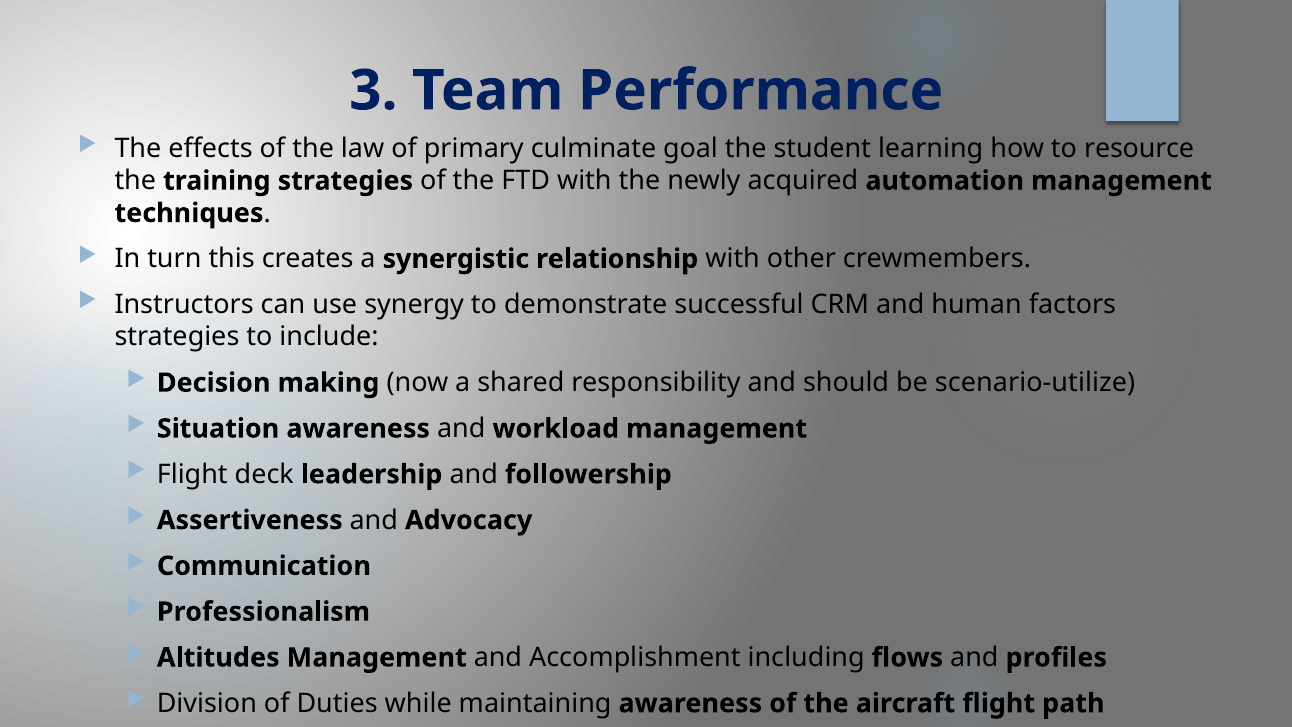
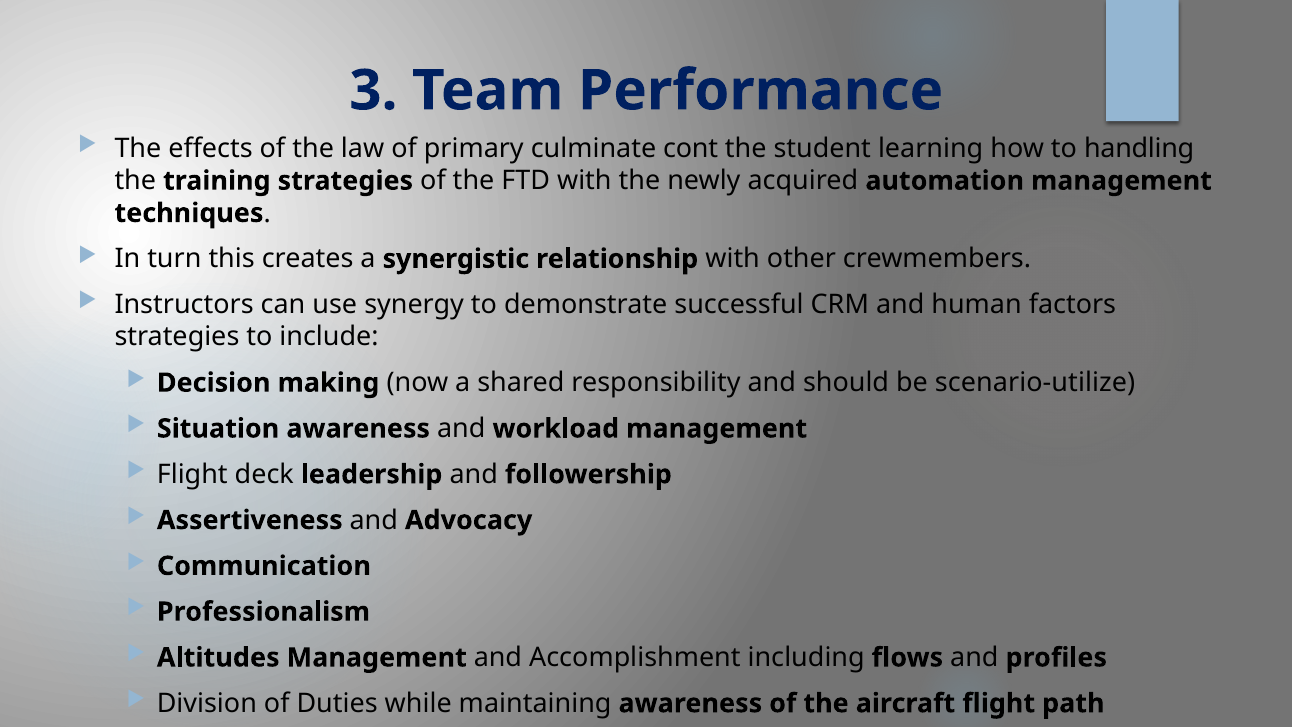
goal: goal -> cont (691, 148)
resource: resource -> handling (1139, 148)
